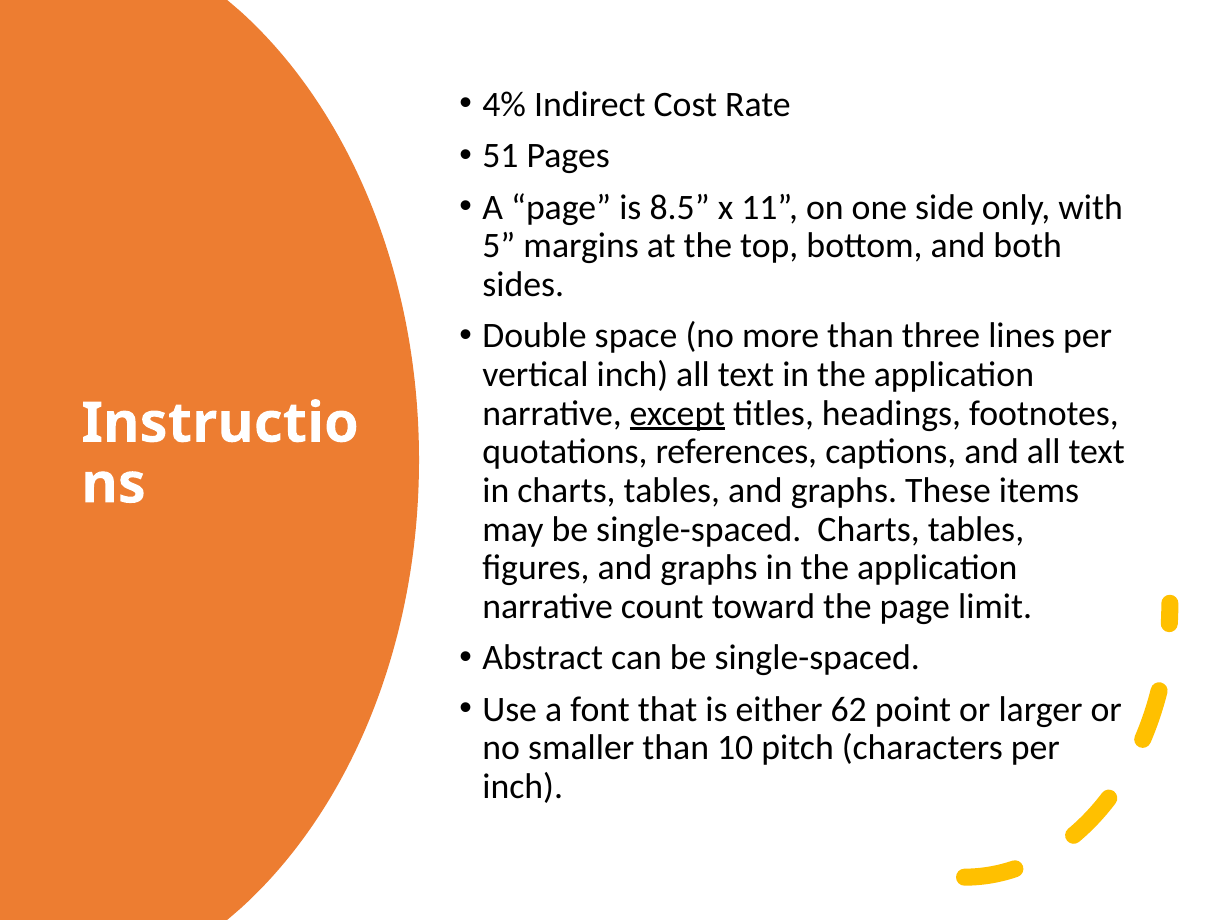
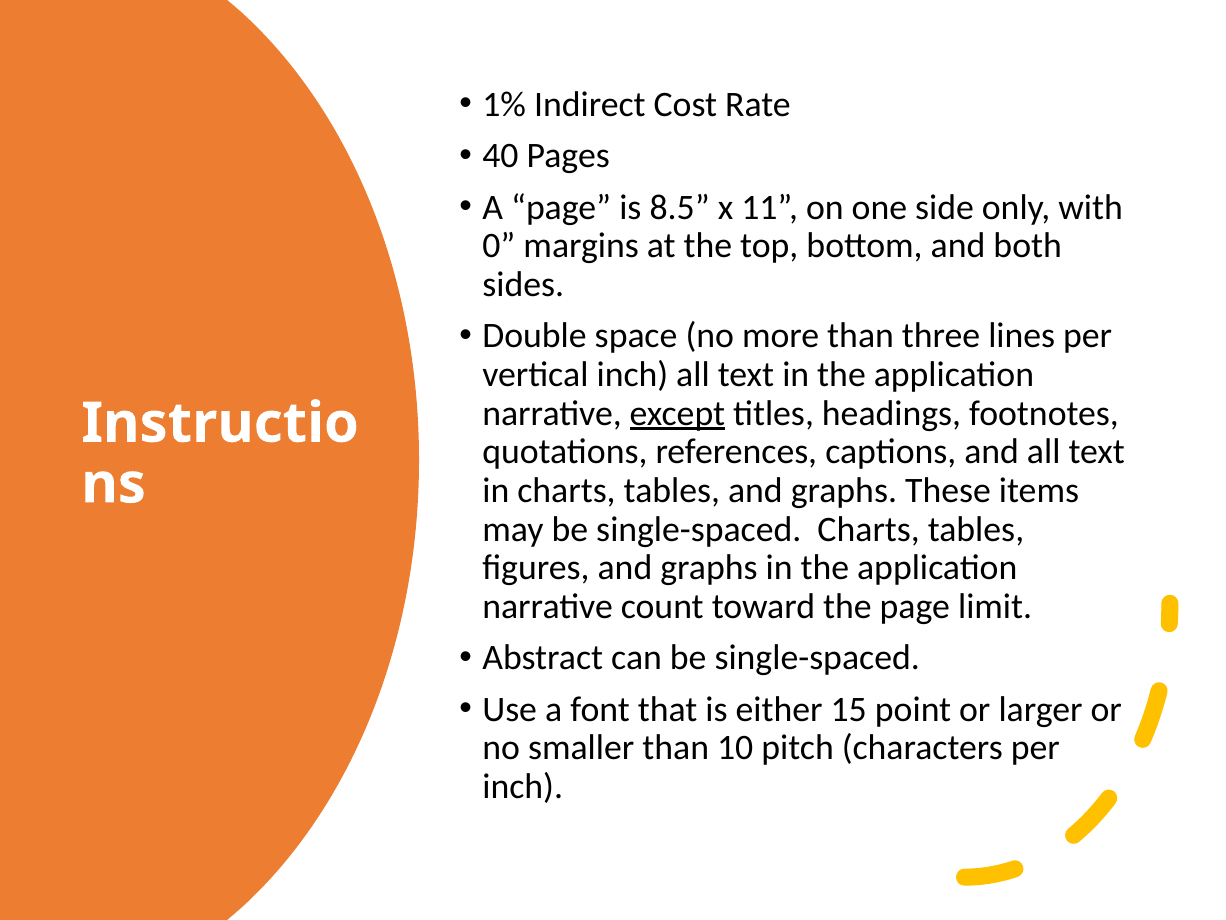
4%: 4% -> 1% (504, 104)
51: 51 -> 40 (501, 156)
5: 5 -> 0 (499, 246)
62: 62 -> 15 (849, 709)
